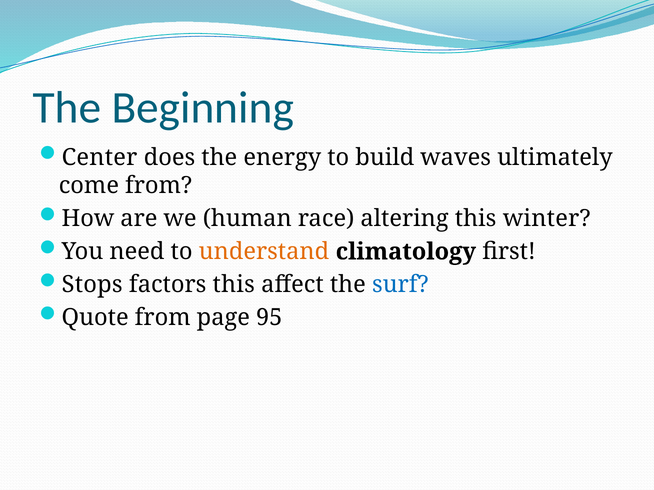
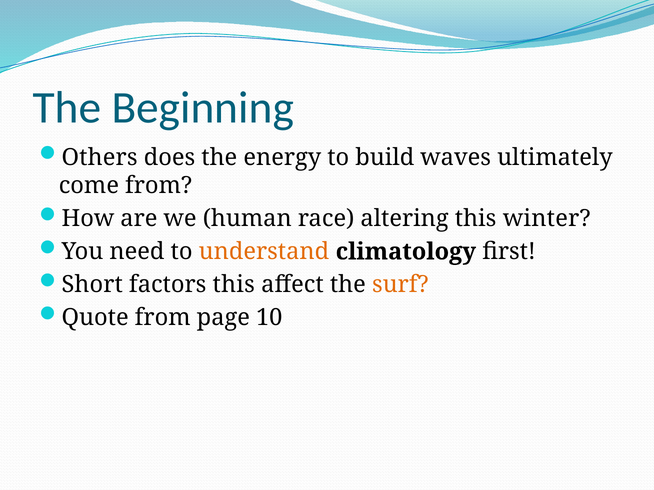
Center: Center -> Others (100, 157)
Stops: Stops -> Short (92, 285)
surf colour: blue -> orange (400, 285)
95: 95 -> 10 (269, 318)
